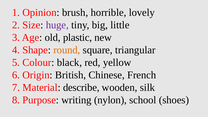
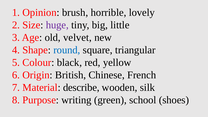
plastic: plastic -> velvet (77, 38)
round colour: orange -> blue (67, 50)
nylon: nylon -> green (110, 100)
